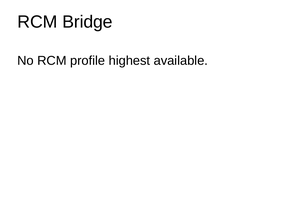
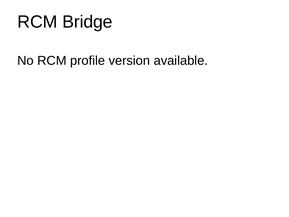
highest: highest -> version (129, 61)
